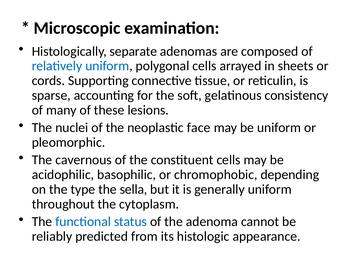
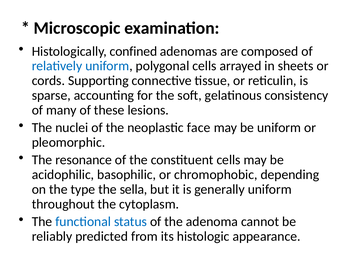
separate: separate -> confined (133, 51)
cavernous: cavernous -> resonance (84, 160)
